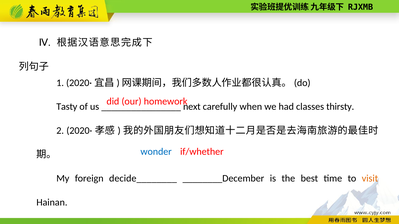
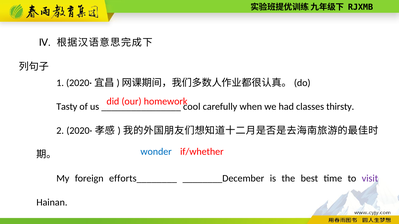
next: next -> cool (192, 107)
decide________: decide________ -> efforts________ (143, 179)
visit colour: orange -> purple (370, 179)
